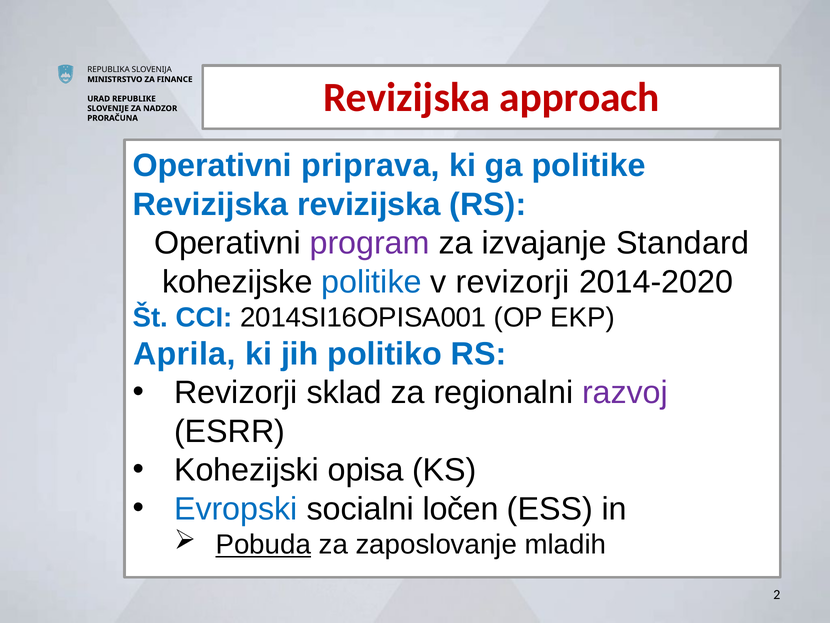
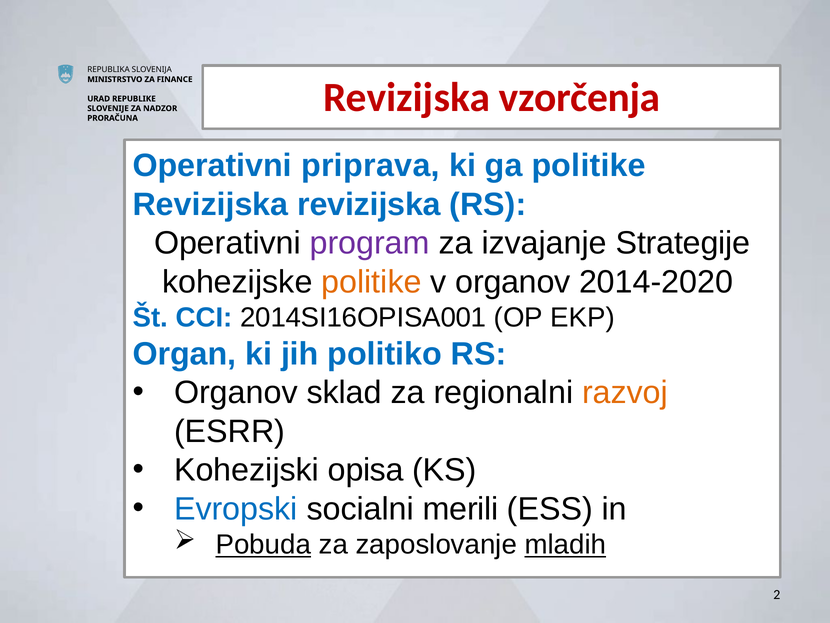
approach: approach -> vzorčenja (580, 97)
Standard: Standard -> Strategije (683, 243)
politike colour: blue -> orange (371, 282)
v revizorji: revizorji -> organov (513, 282)
Aprila: Aprila -> Organ (185, 354)
Revizorji: Revizorji -> Organov (236, 392)
razvoj colour: purple -> orange (625, 392)
ločen: ločen -> merili (461, 509)
mladih underline: none -> present (565, 544)
